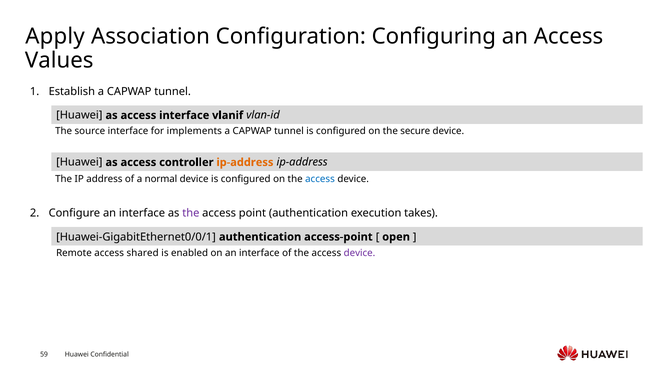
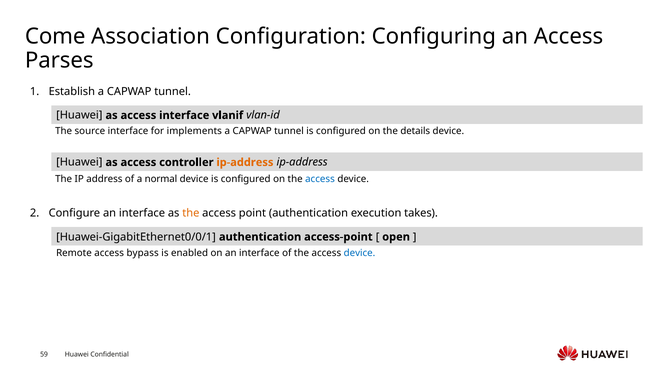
Apply: Apply -> Come (55, 36)
Values: Values -> Parses (59, 60)
secure: secure -> details (415, 131)
the colour: purple -> orange (191, 213)
shared: shared -> bypass (143, 253)
device colour: purple -> blue (360, 253)
